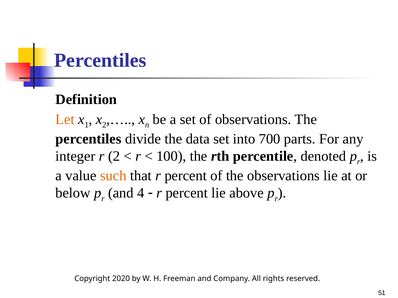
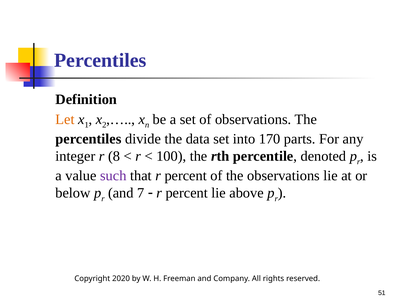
700: 700 -> 170 (270, 139)
r 2: 2 -> 8 (114, 156)
such colour: orange -> purple (113, 176)
4: 4 -> 7 (141, 193)
